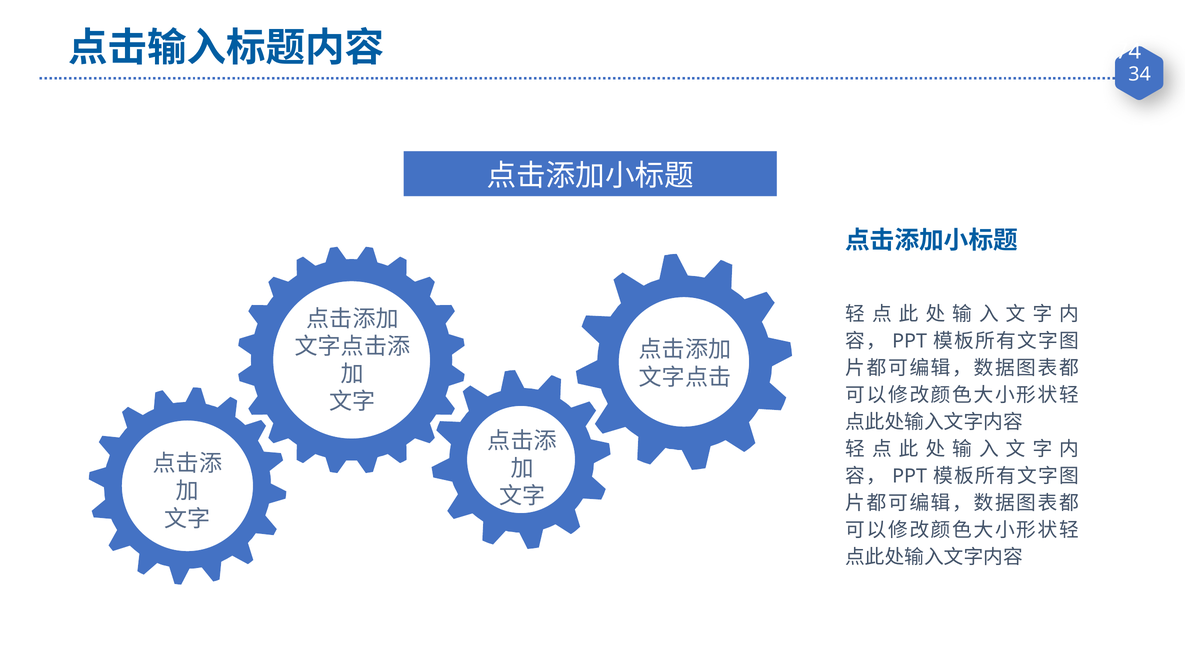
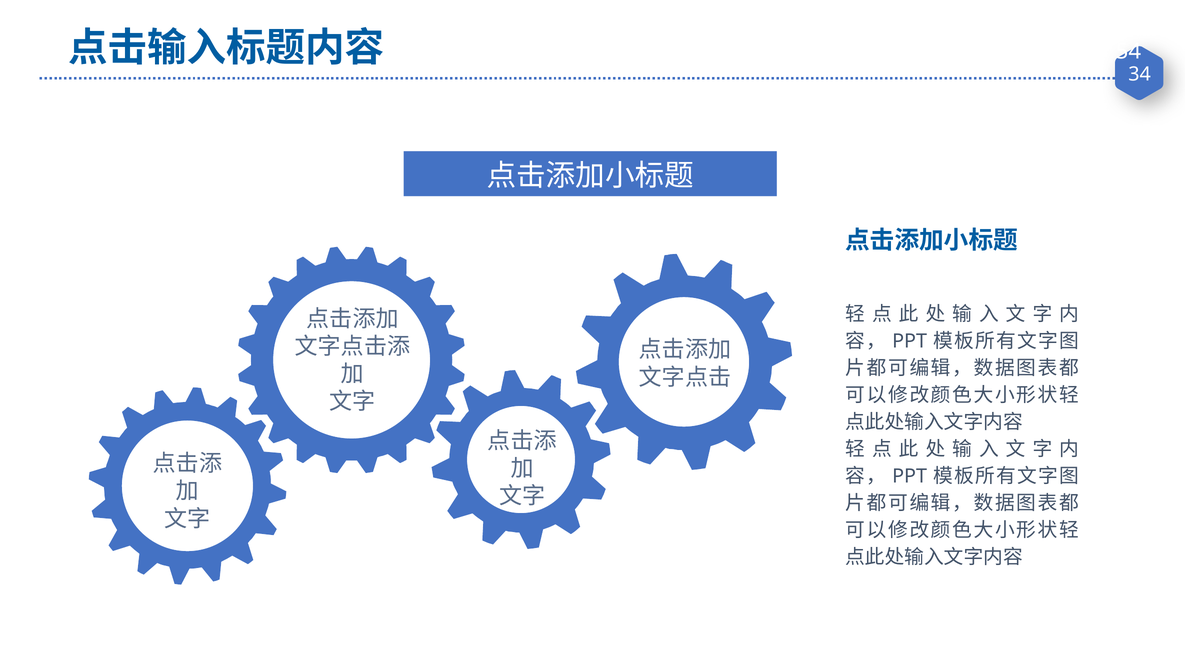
74: 74 -> 54 (1128, 51)
